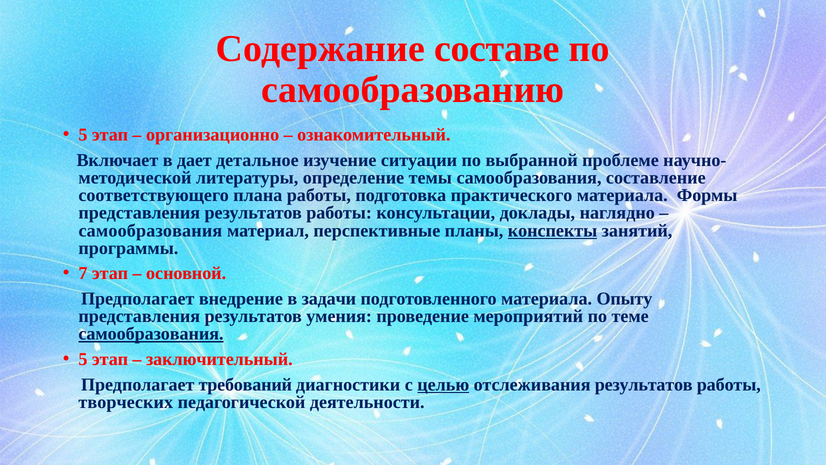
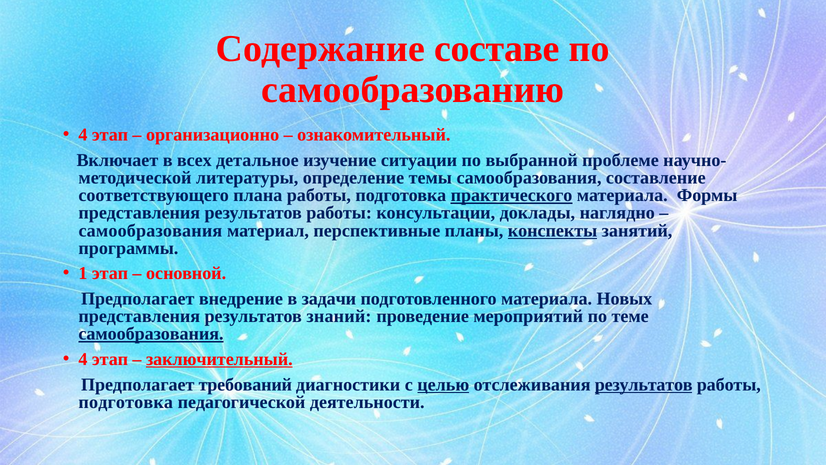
5: 5 -> 4 (83, 135)
дает: дает -> всех (194, 160)
практического underline: none -> present (512, 195)
7: 7 -> 1 (83, 273)
Опыту: Опыту -> Новых (624, 299)
умения: умения -> знаний (339, 316)
5: 5 -> 4 (83, 359)
заключительный underline: none -> present (219, 359)
результатов underline: none -> present (644, 384)
творческих: творческих -> подготовка (126, 402)
